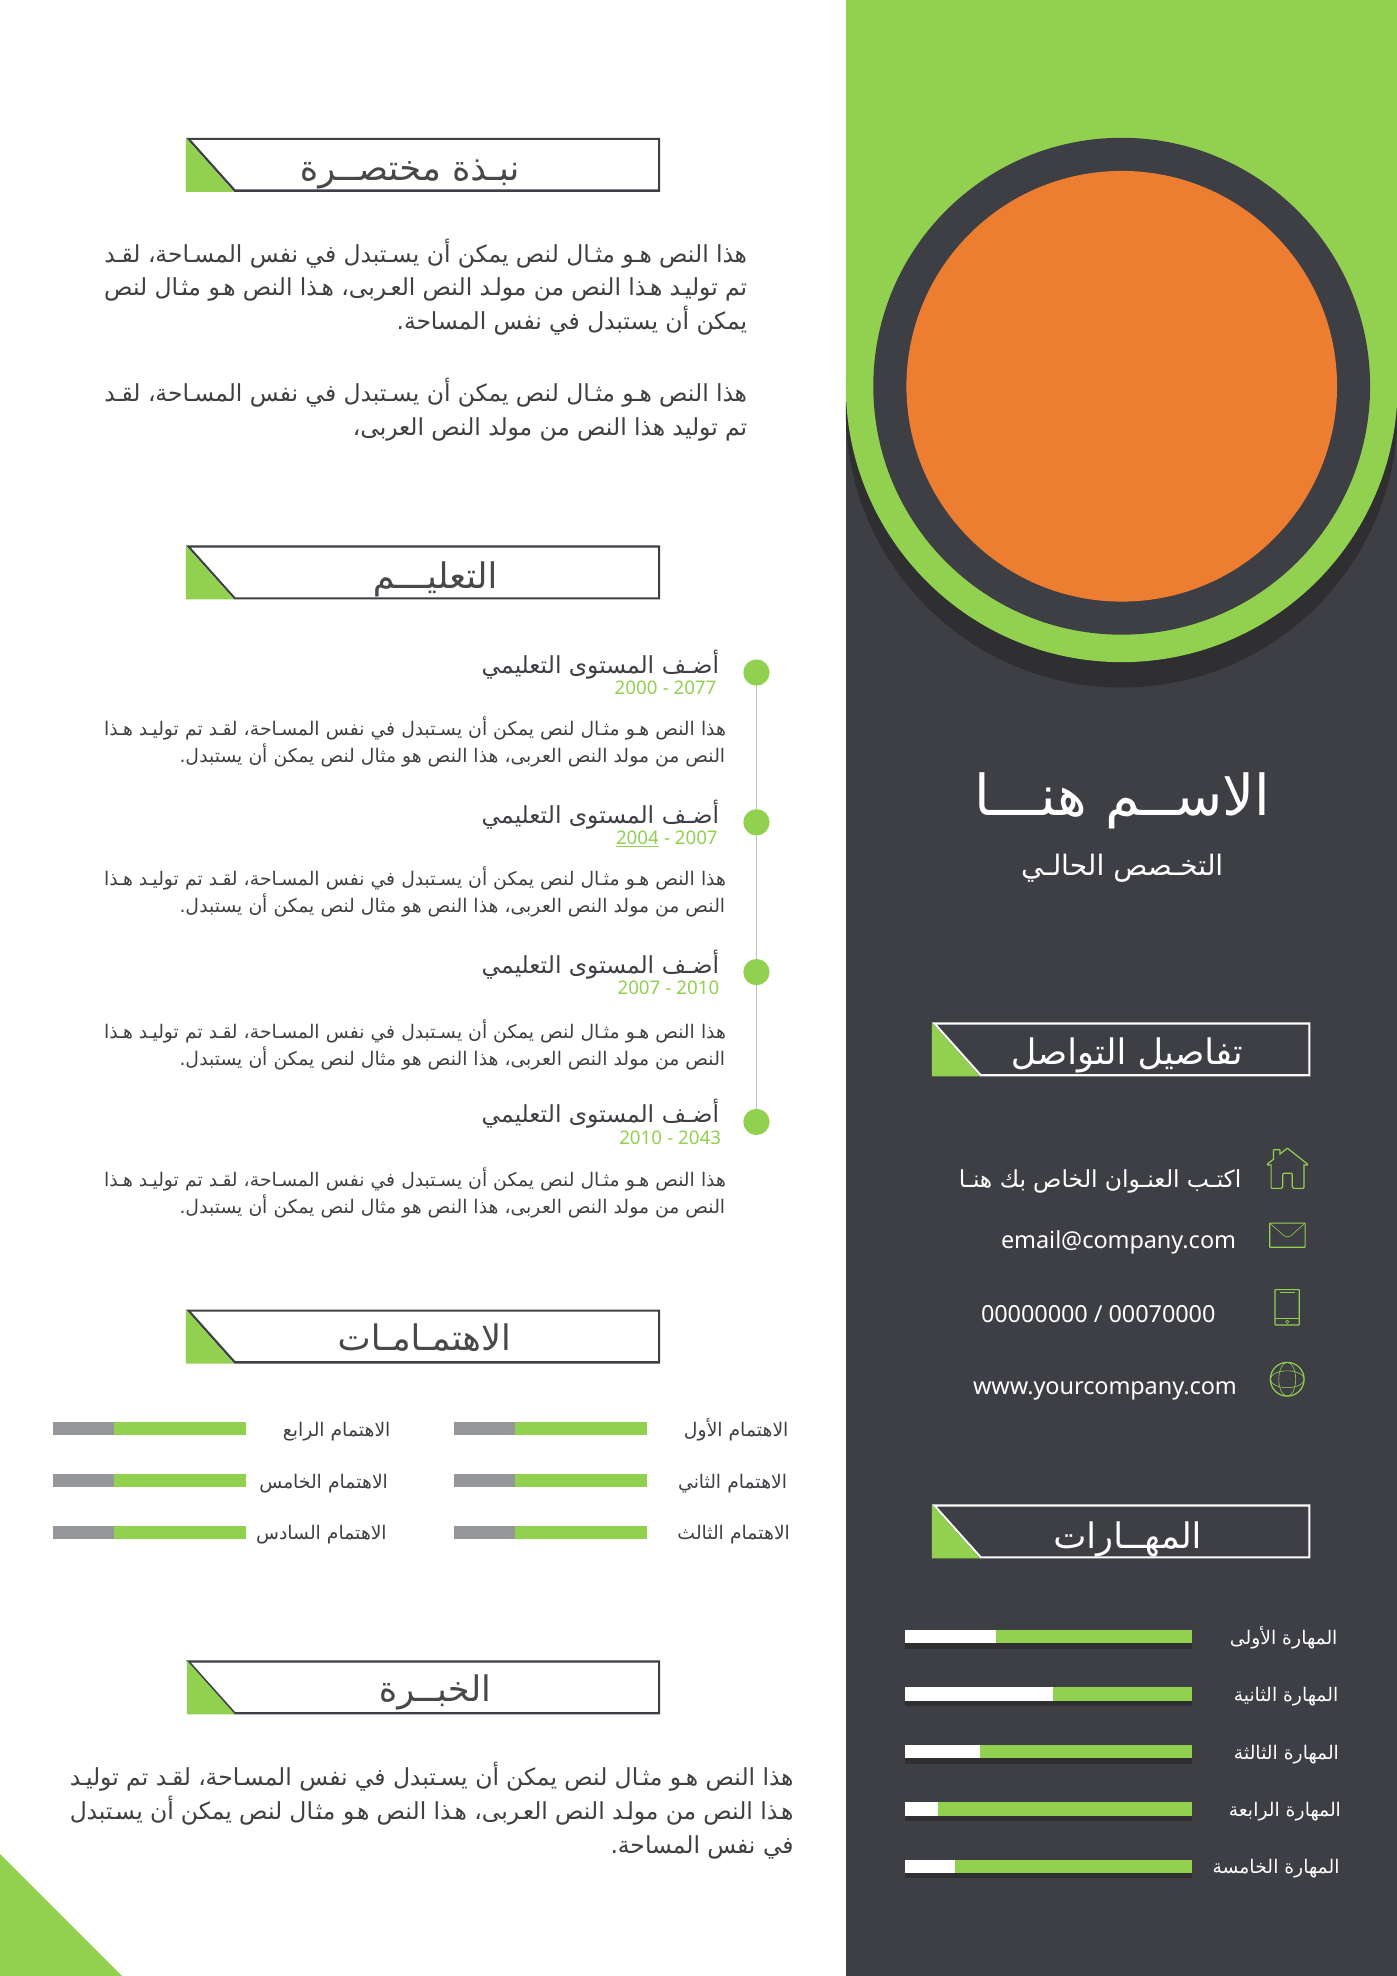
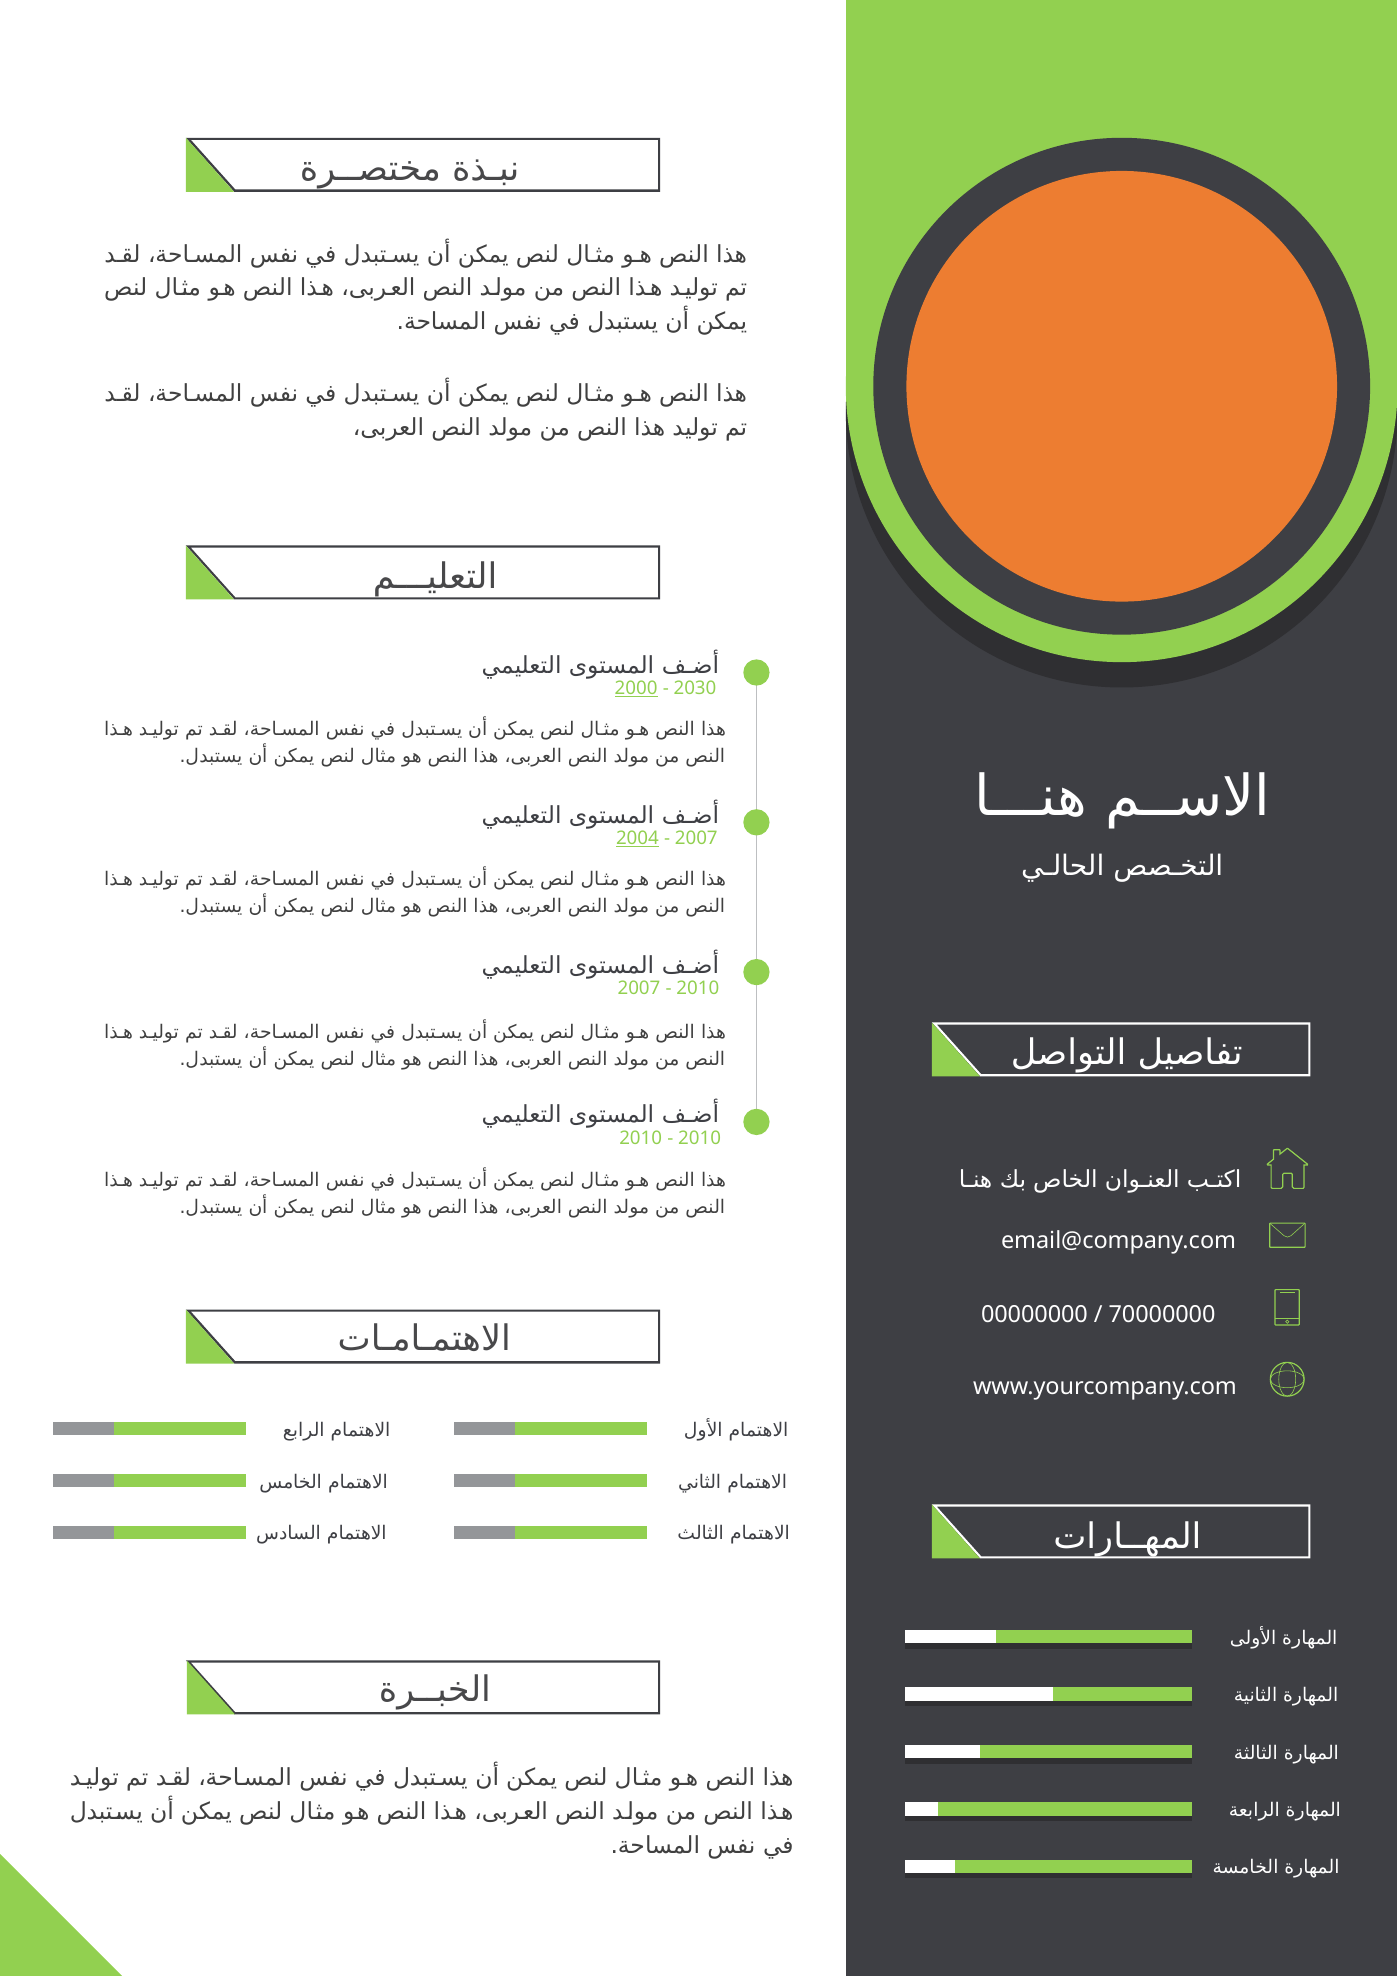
2000 underline: none -> present (636, 689)
2077: 2077 -> 2030 (695, 689)
2043: 2043 -> 2010 (700, 1138)
00070000: 00070000 -> 70000000 (1162, 1315)
